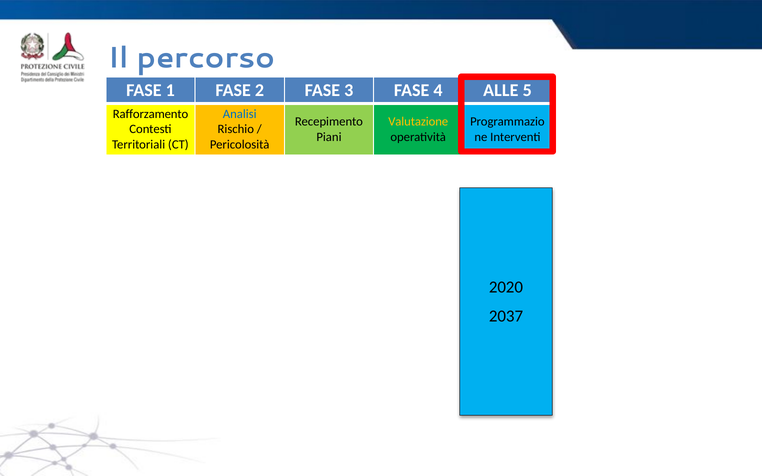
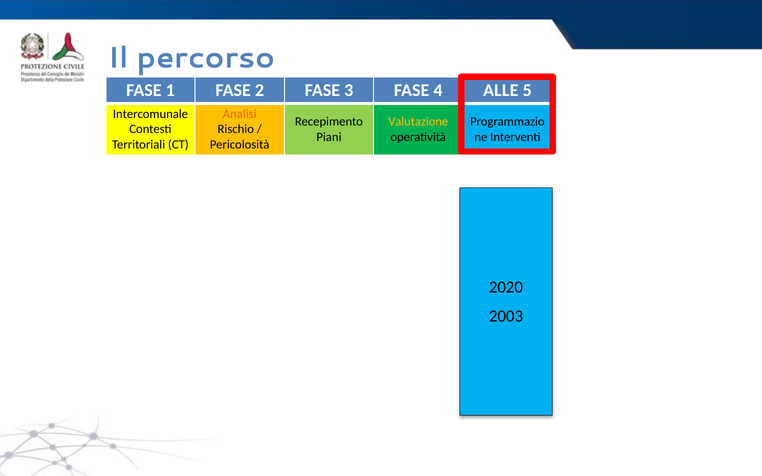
Rafforzamento: Rafforzamento -> Intercomunale (150, 114)
Analisi colour: blue -> orange (240, 114)
2037: 2037 -> 2003 (506, 316)
